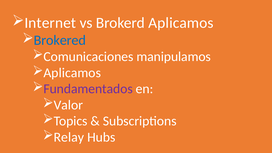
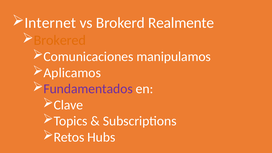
Brokerd Aplicamos: Aplicamos -> Realmente (181, 23)
Brokered colour: blue -> orange (60, 40)
Valor: Valor -> Clave (68, 105)
Relay: Relay -> Retos (69, 137)
